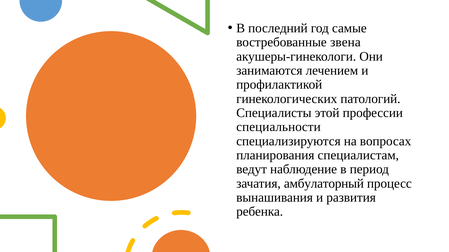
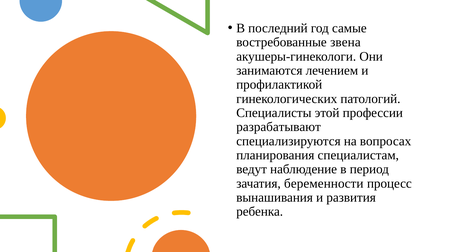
специальности: специальности -> разрабатывают (279, 127)
амбулаторный: амбулаторный -> беременности (324, 184)
